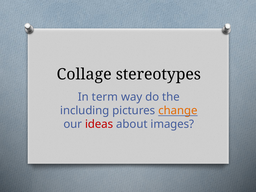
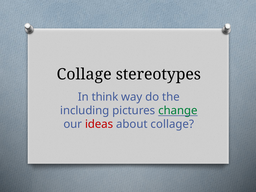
term: term -> think (105, 97)
change colour: orange -> green (178, 111)
about images: images -> collage (172, 124)
